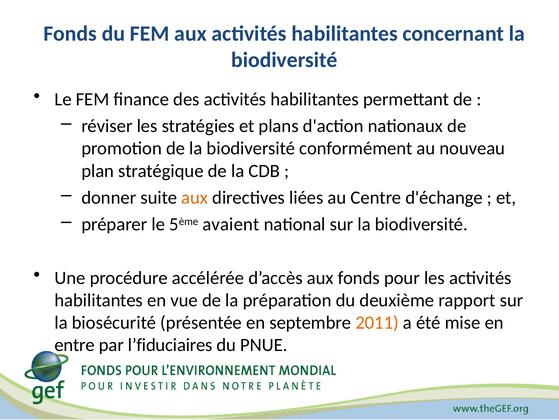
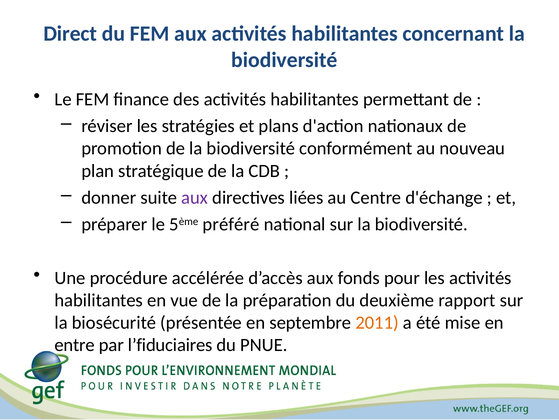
Fonds: Fonds -> Direct (70, 34)
aux colour: orange -> purple (195, 197)
avaient: avaient -> préféré (231, 224)
